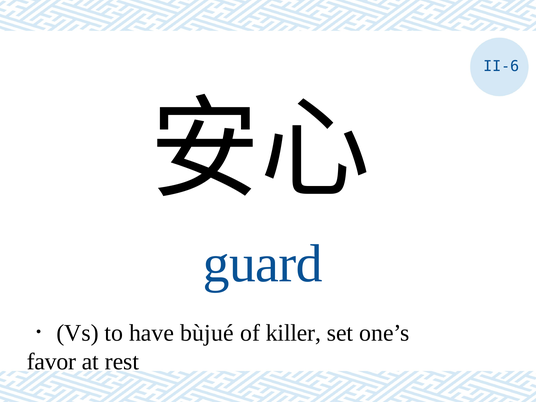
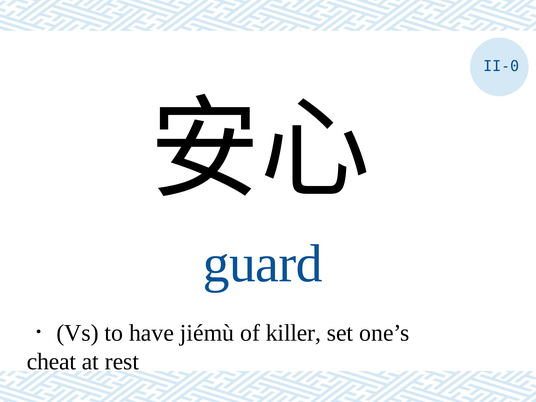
II-6: II-6 -> II-0 (501, 66)
bùjué: bùjué -> jiémù (207, 333)
favor: favor -> cheat (51, 362)
